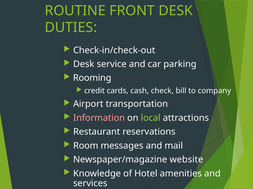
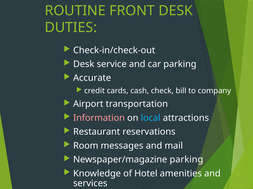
Rooming: Rooming -> Accurate (92, 78)
local colour: light green -> light blue (151, 118)
Newspaper/magazine website: website -> parking (186, 160)
